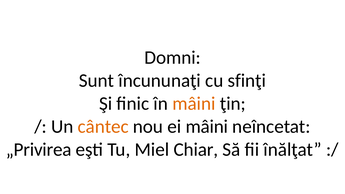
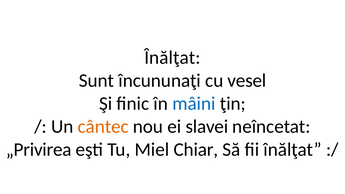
Domni: Domni -> Înălţat (172, 58)
sfinţi: sfinţi -> vesel (247, 81)
mâini colour: orange -> blue (194, 104)
ei mâini: mâini -> slavei (207, 127)
